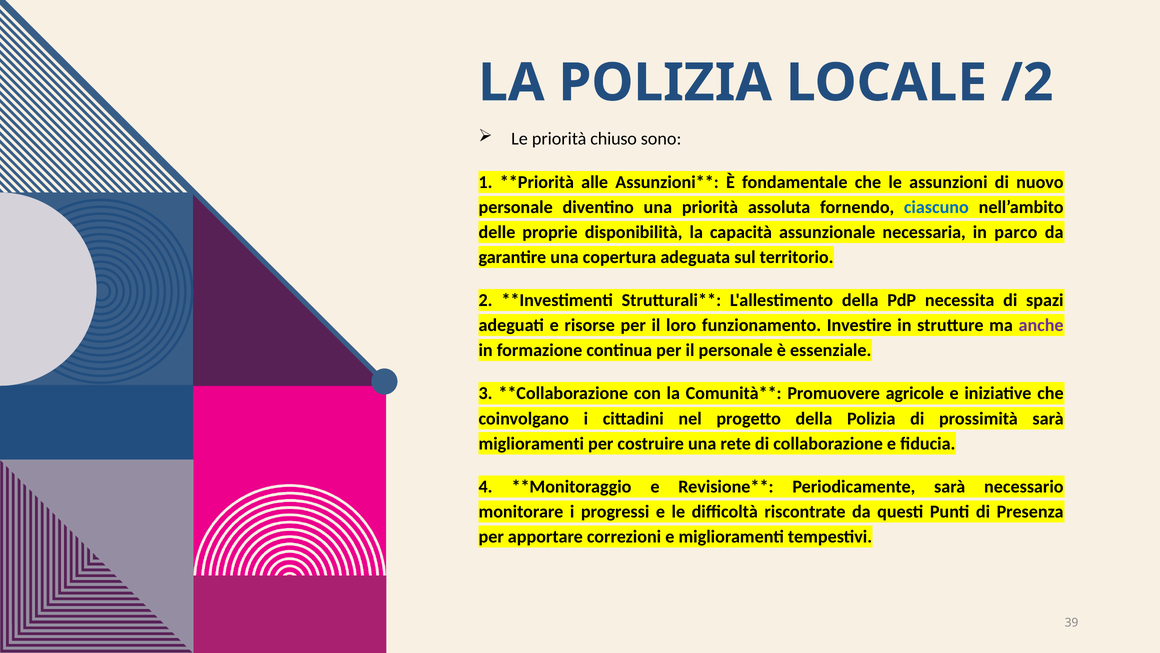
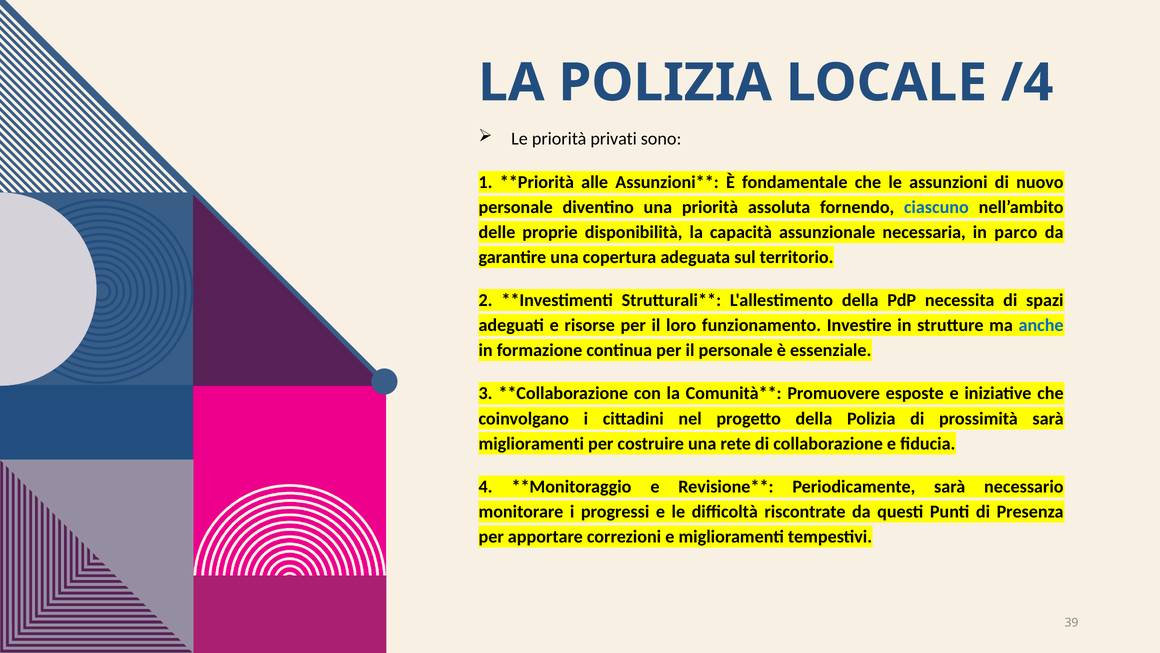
/2: /2 -> /4 (1027, 83)
chiuso: chiuso -> privati (614, 139)
anche colour: purple -> blue (1041, 325)
agricole: agricole -> esposte (915, 393)
